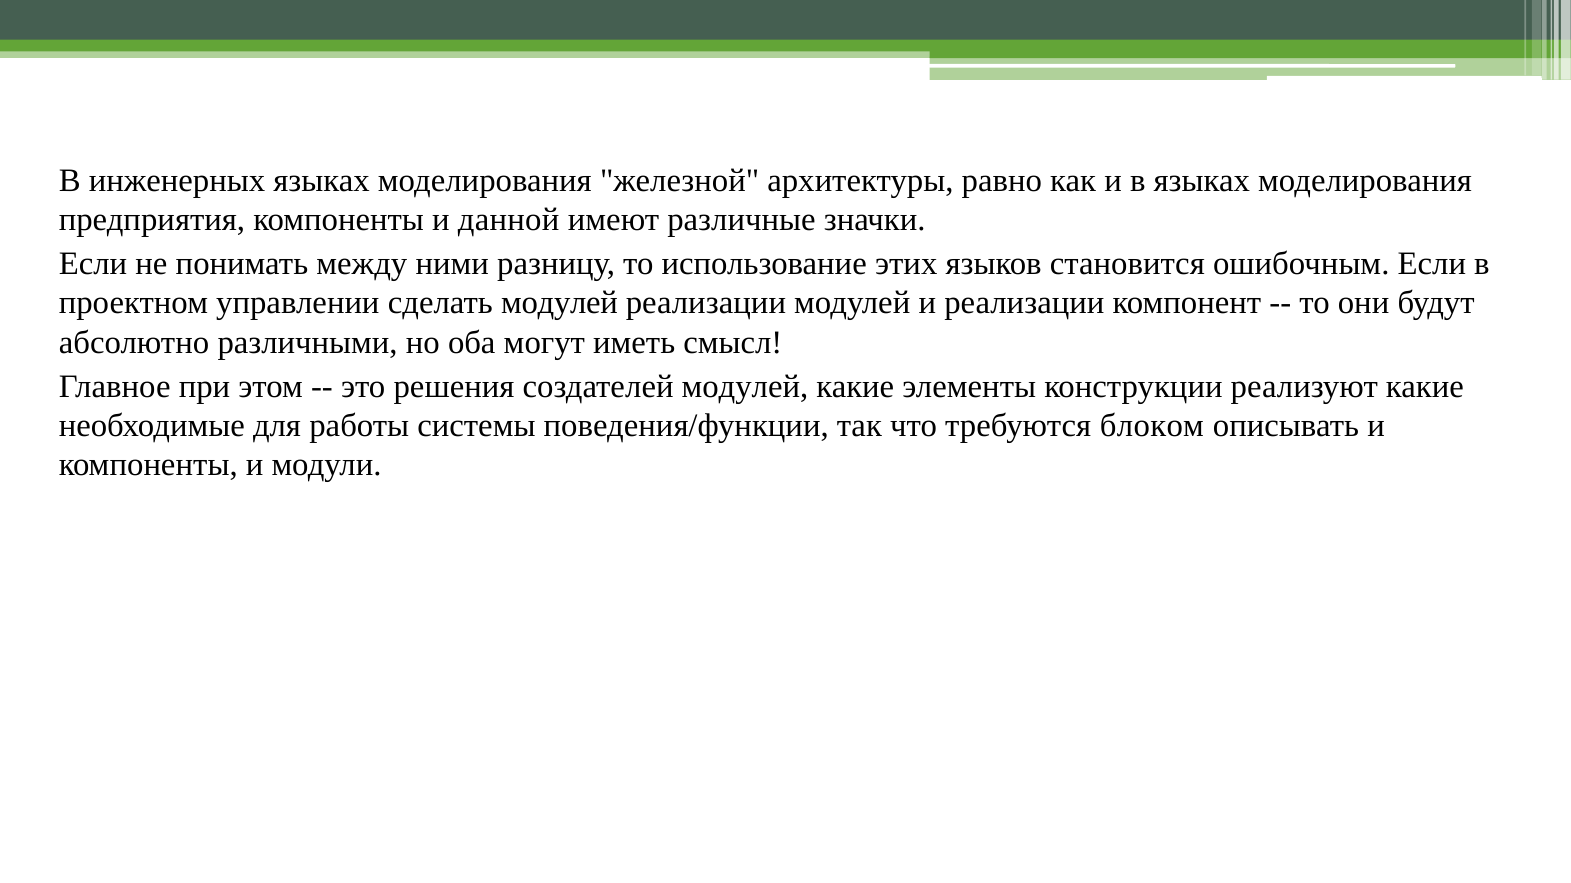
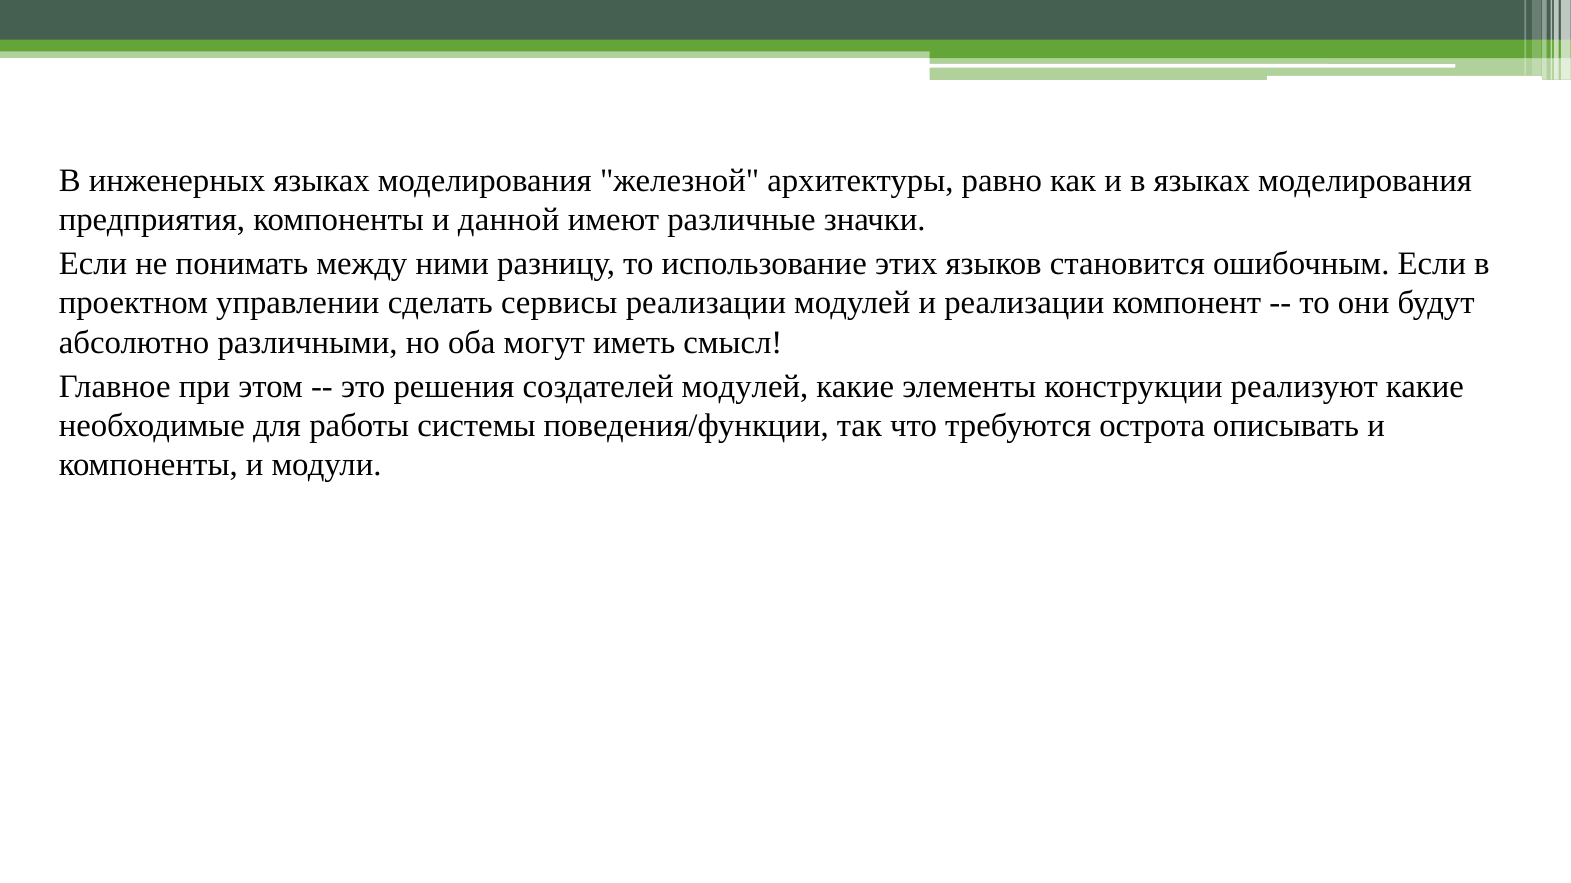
сделать модулей: модулей -> сервисы (559, 303)
блоком: блоком -> острота (1152, 426)
